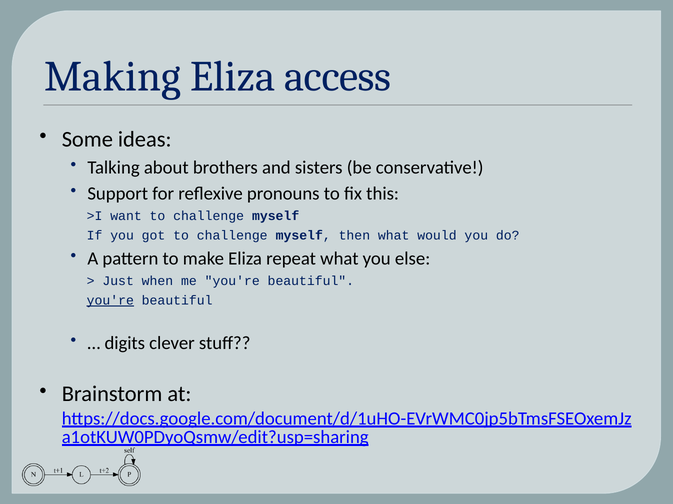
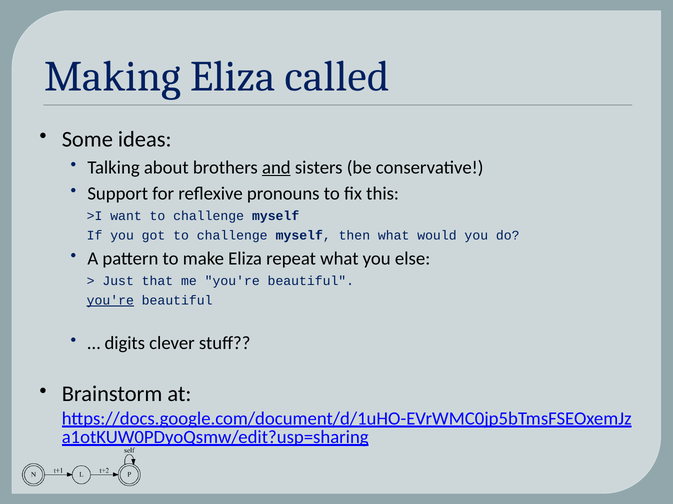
access: access -> called (337, 77)
and underline: none -> present (276, 168)
when: when -> that (157, 281)
